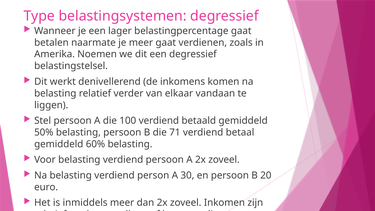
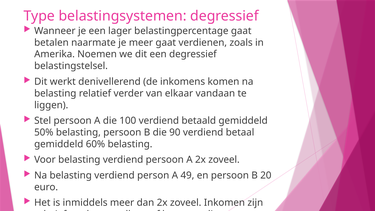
71: 71 -> 90 (175, 132)
30: 30 -> 49 (187, 175)
